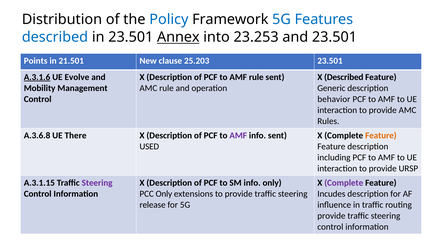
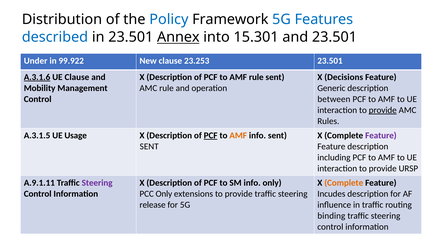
23.253: 23.253 -> 15.301 (256, 37)
Points: Points -> Under (36, 61)
21.501: 21.501 -> 99.922 (71, 61)
25.203: 25.203 -> 23.253 (197, 61)
UE Evolve: Evolve -> Clause (77, 77)
X Described: Described -> Decisions (344, 77)
behavior: behavior -> between (334, 99)
provide underline: none -> present (383, 110)
A.3.6.8: A.3.6.8 -> A.3.1.5 (37, 135)
There: There -> Usage (76, 135)
PCF underline: none -> present (211, 135)
AMF colour: purple -> orange (238, 135)
Feature colour: orange -> purple (381, 135)
USED: USED -> SENT (149, 147)
A.3.1.15: A.3.1.15 -> A.9.1.11 (39, 183)
Complete colour: purple -> orange (344, 183)
provide: provide -> binding (331, 216)
